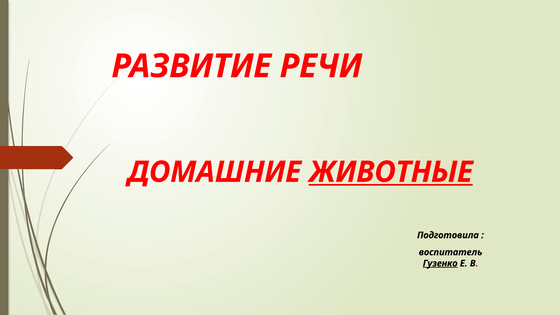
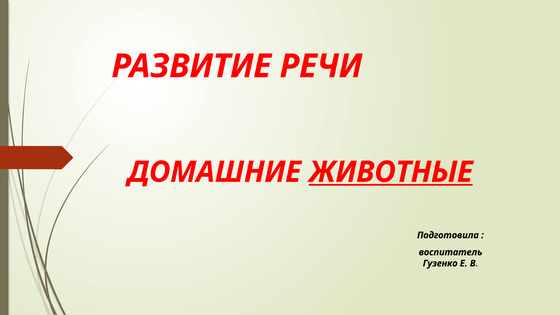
Гузенко underline: present -> none (440, 263)
